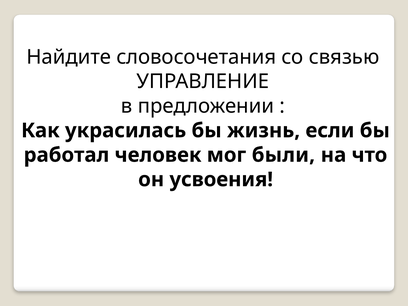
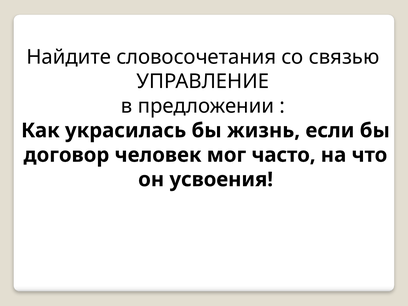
работал: работал -> договор (66, 155)
были: были -> часто (284, 155)
